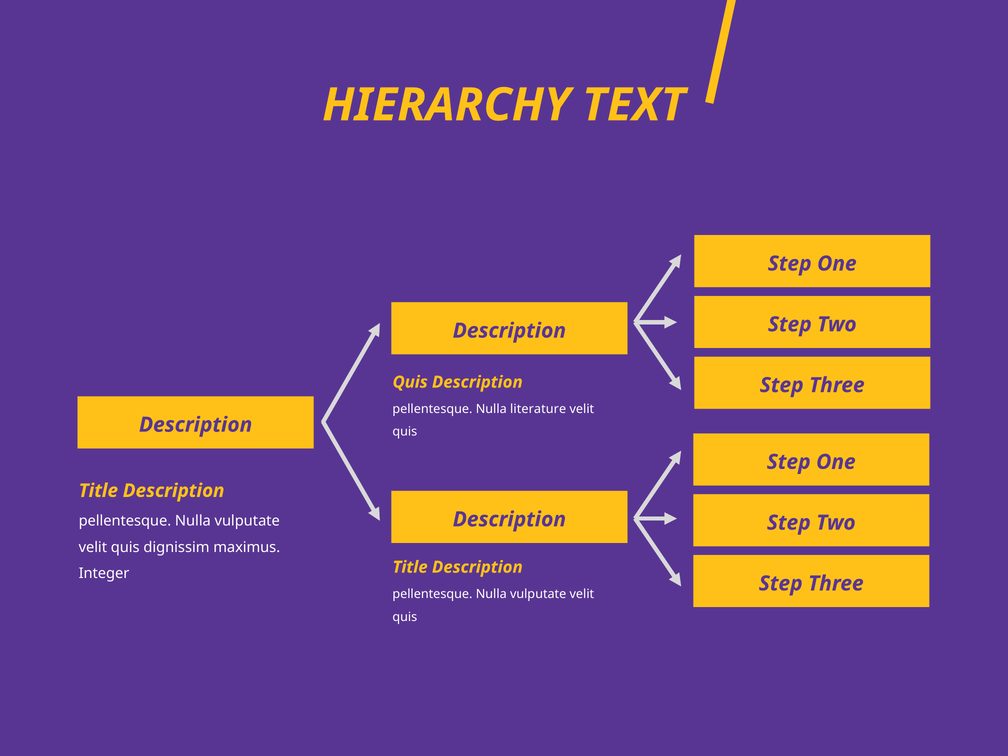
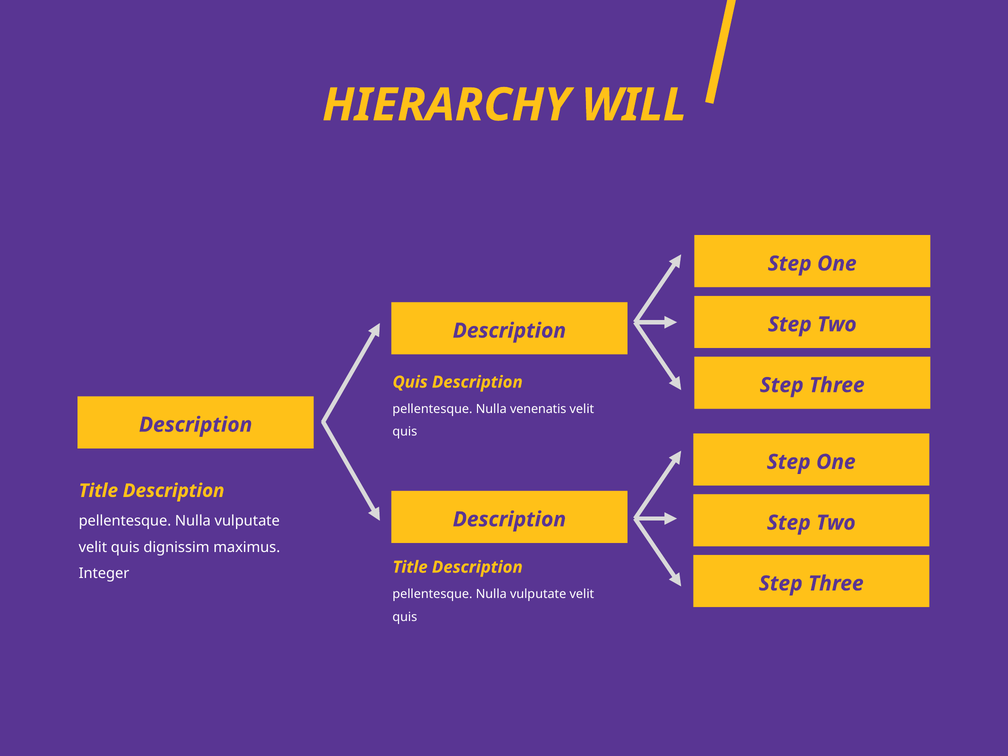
TEXT: TEXT -> WILL (634, 105)
literature: literature -> venenatis (538, 409)
